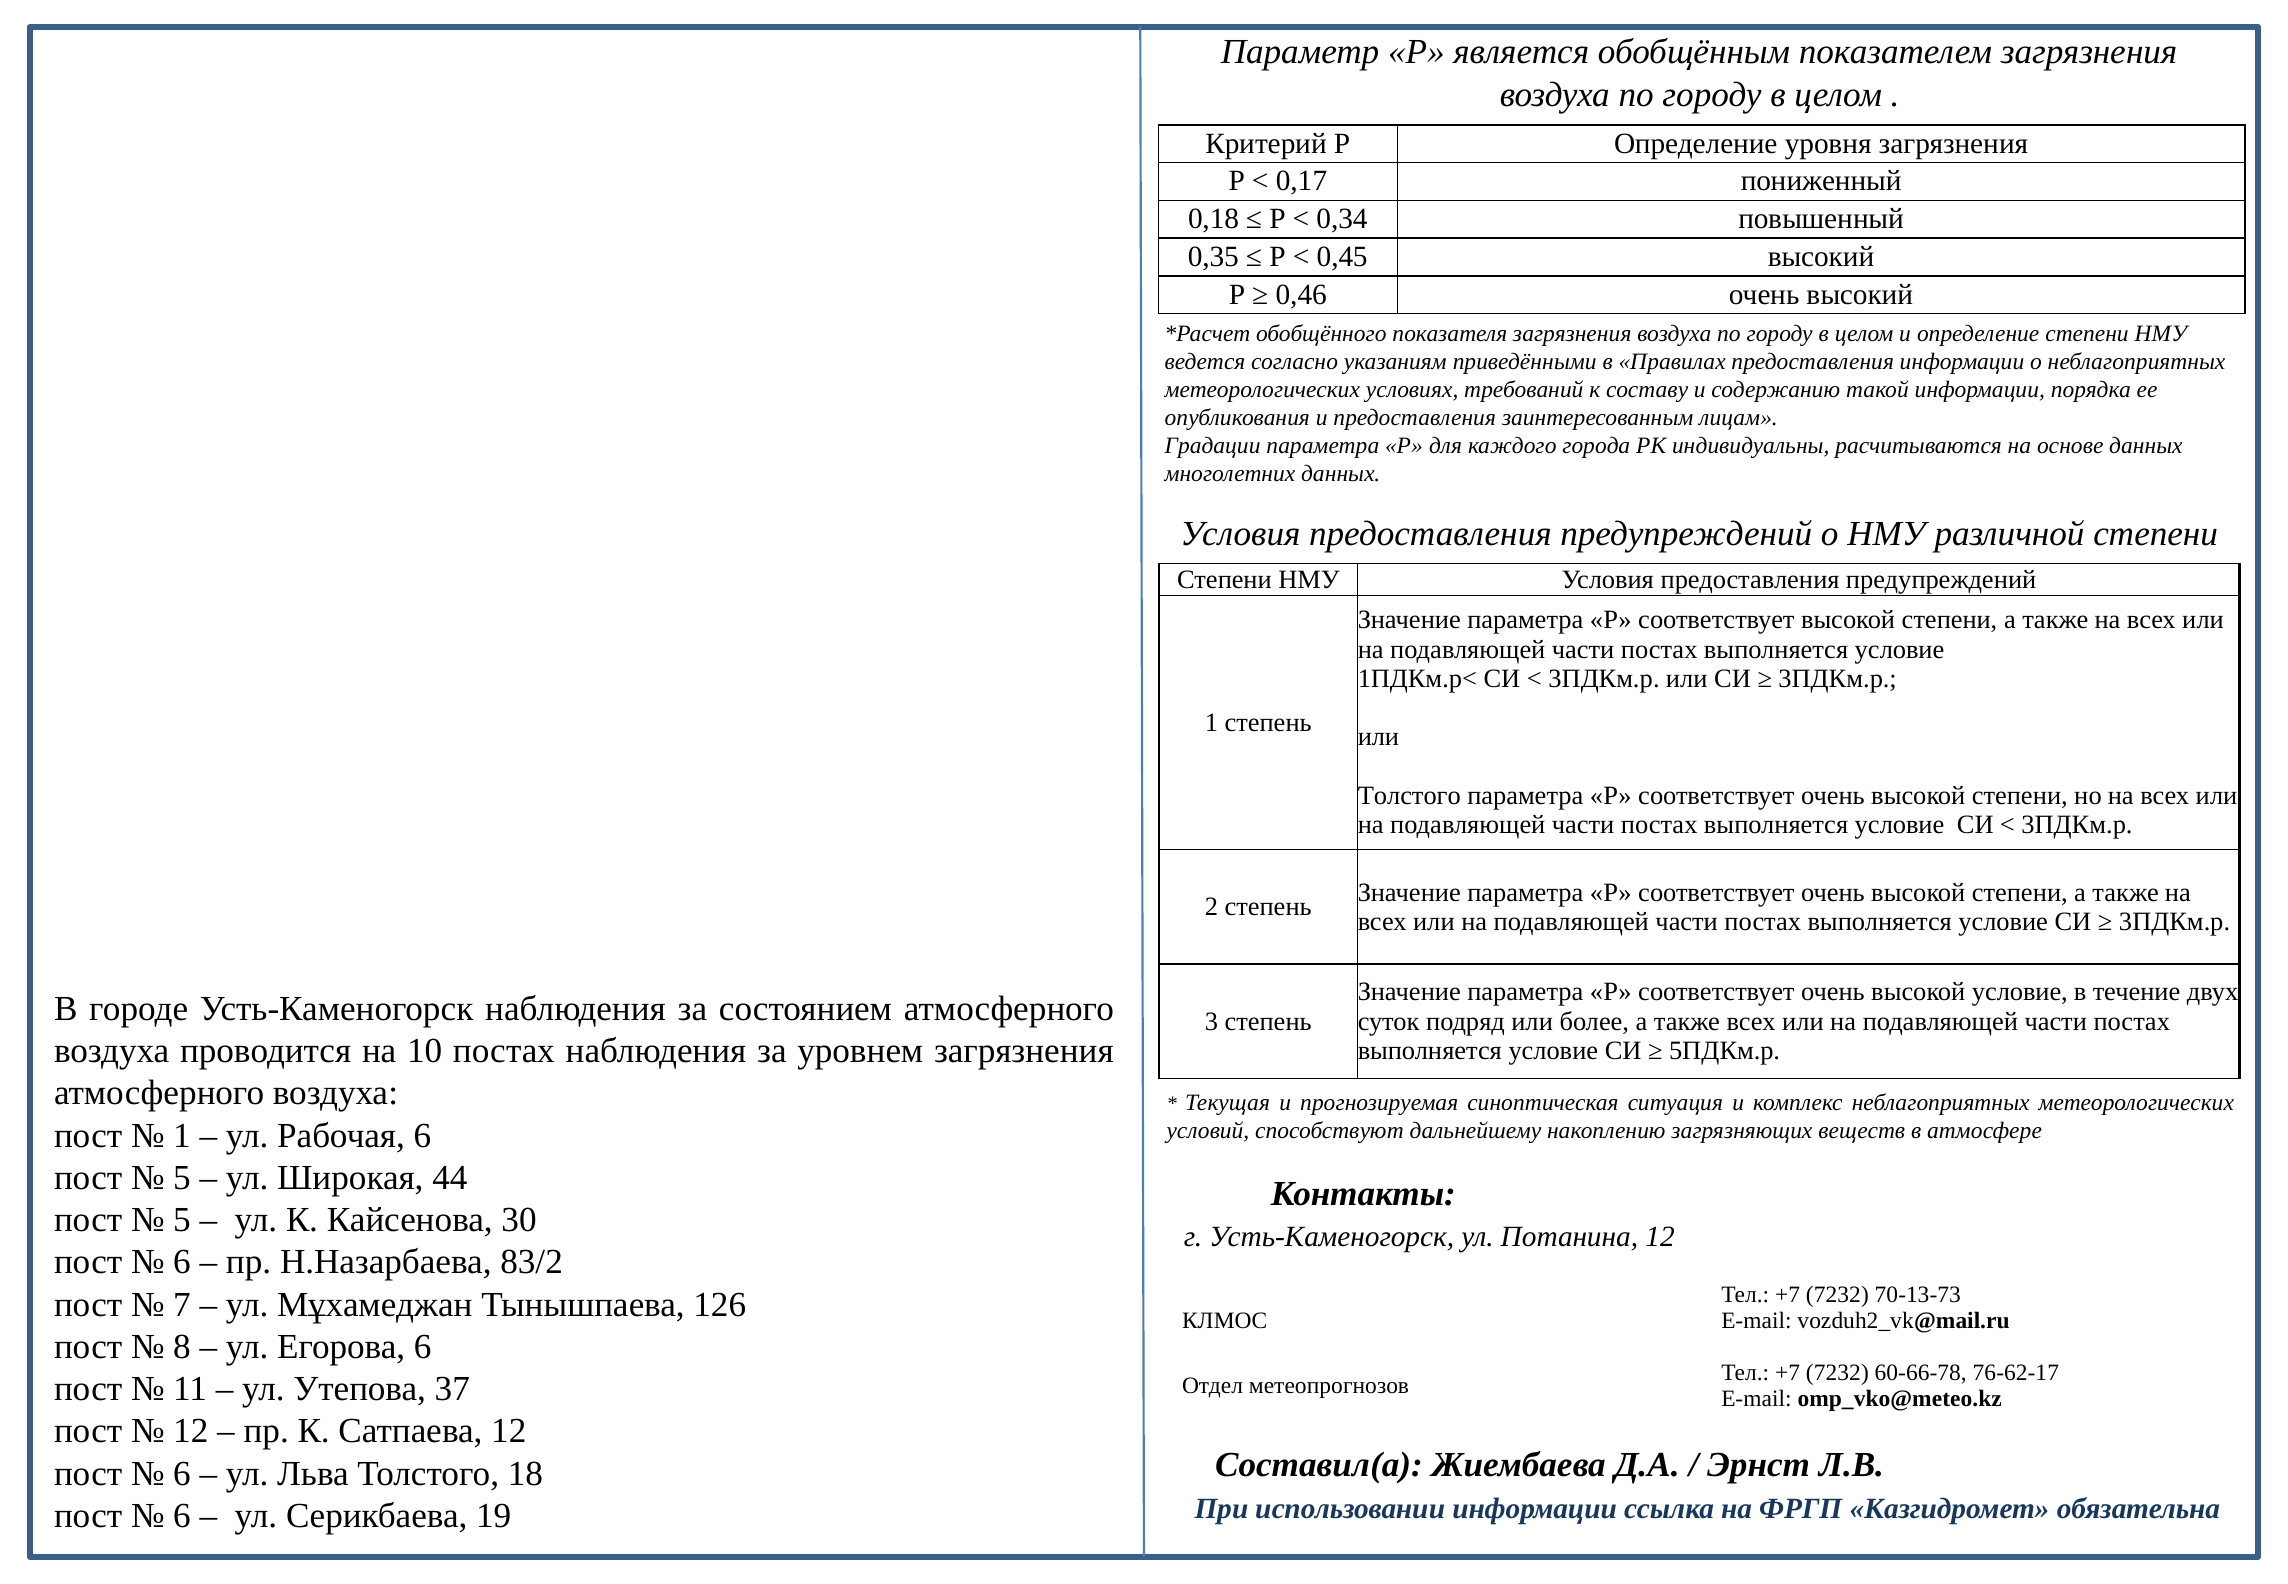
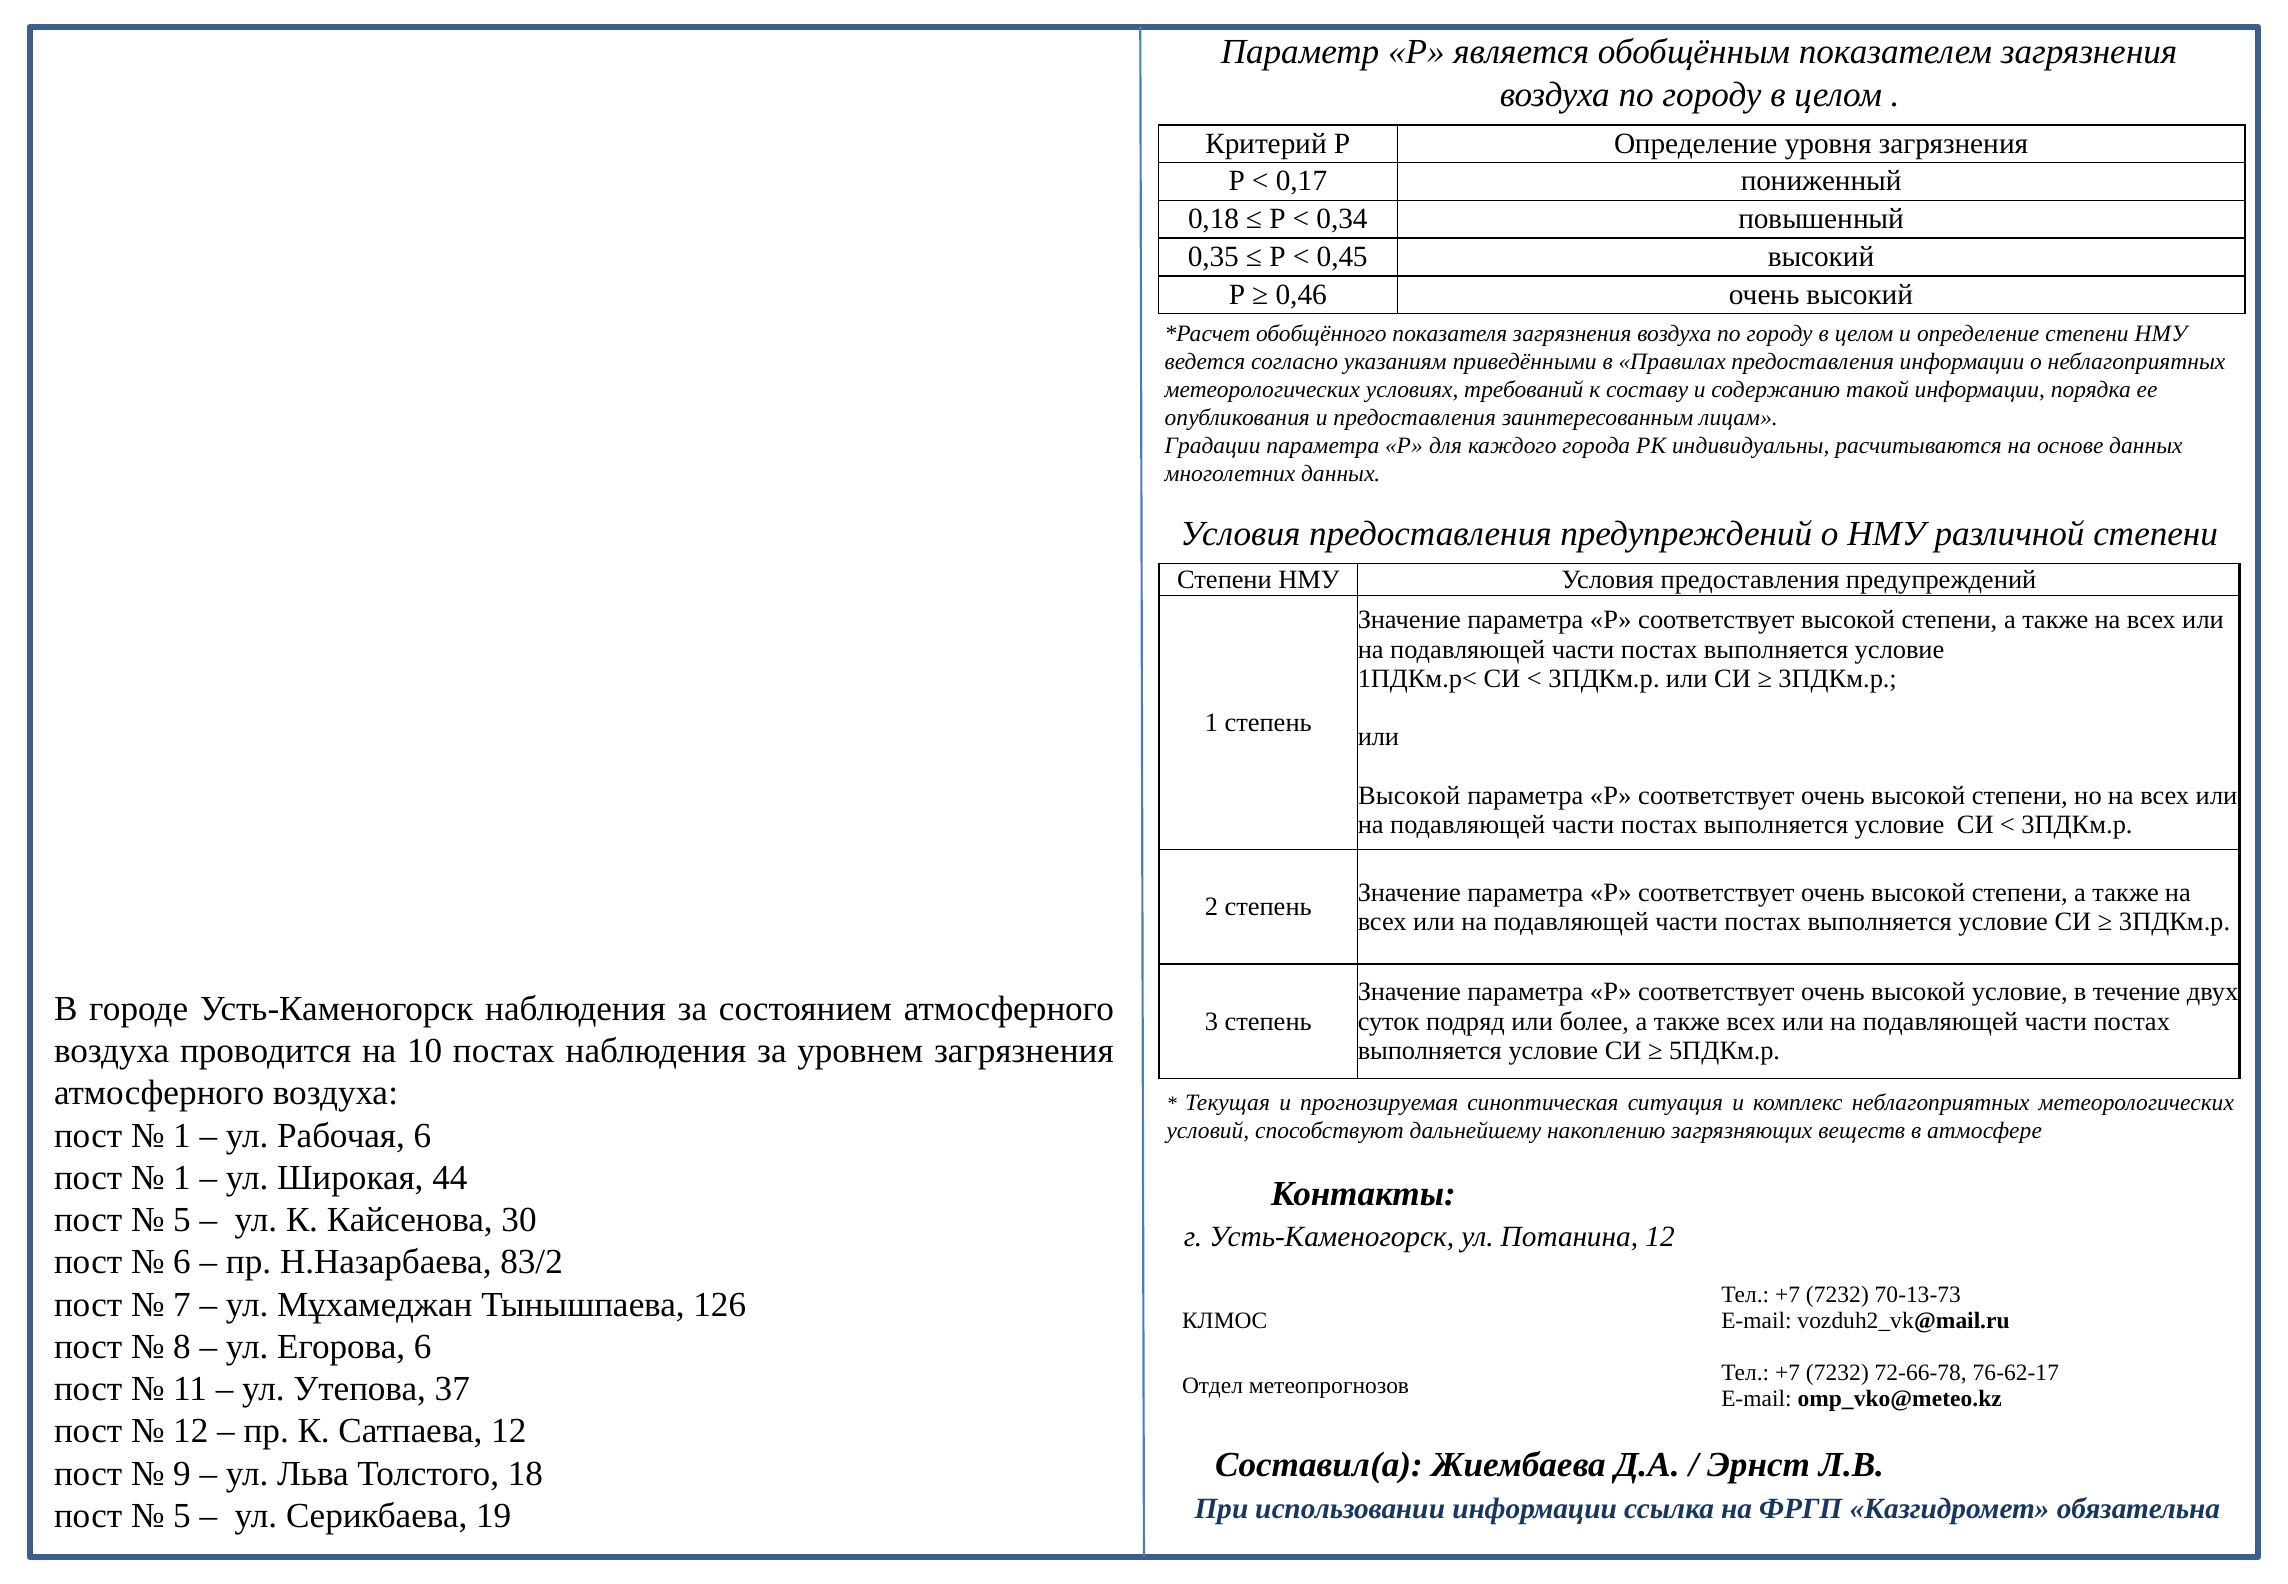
Толстого: Толстого -> Высокой (1409, 796)
5: 5 -> 1 (182, 1178)
60-66-78: 60-66-78 -> 72-66-78 (1921, 1373)
6: 6 -> 9 (182, 1473)
6: 6 -> 5 (182, 1516)
